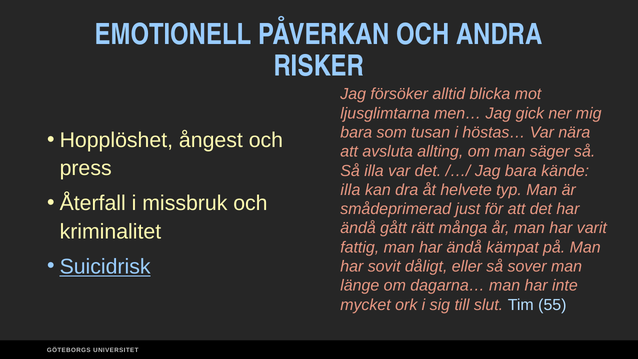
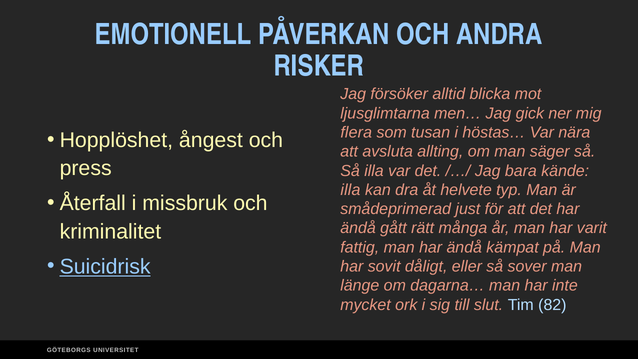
bara: bara -> flera (356, 132)
55: 55 -> 82 (552, 305)
